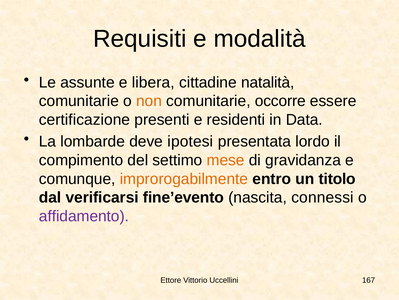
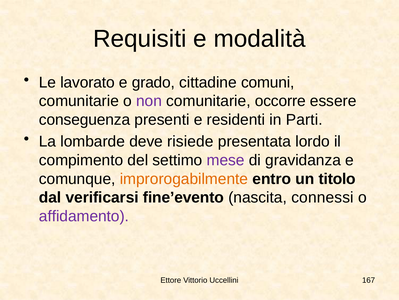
assunte: assunte -> lavorato (88, 82)
libera: libera -> grado (153, 82)
natalità: natalità -> comuni (268, 82)
non colour: orange -> purple (149, 101)
certificazione: certificazione -> conseguenza (85, 119)
Data: Data -> Parti (304, 119)
ipotesi: ipotesi -> risiede (190, 141)
mese colour: orange -> purple (226, 160)
